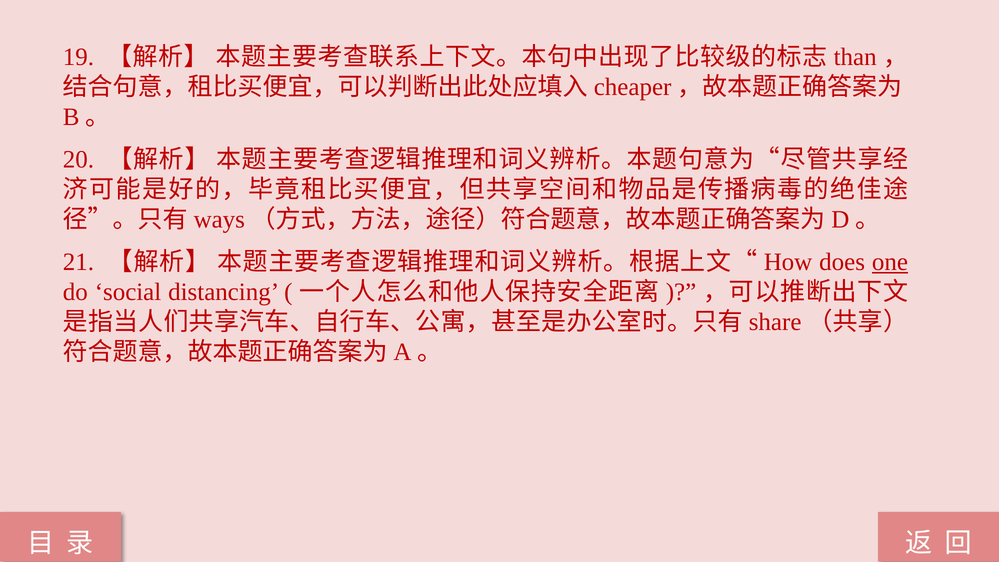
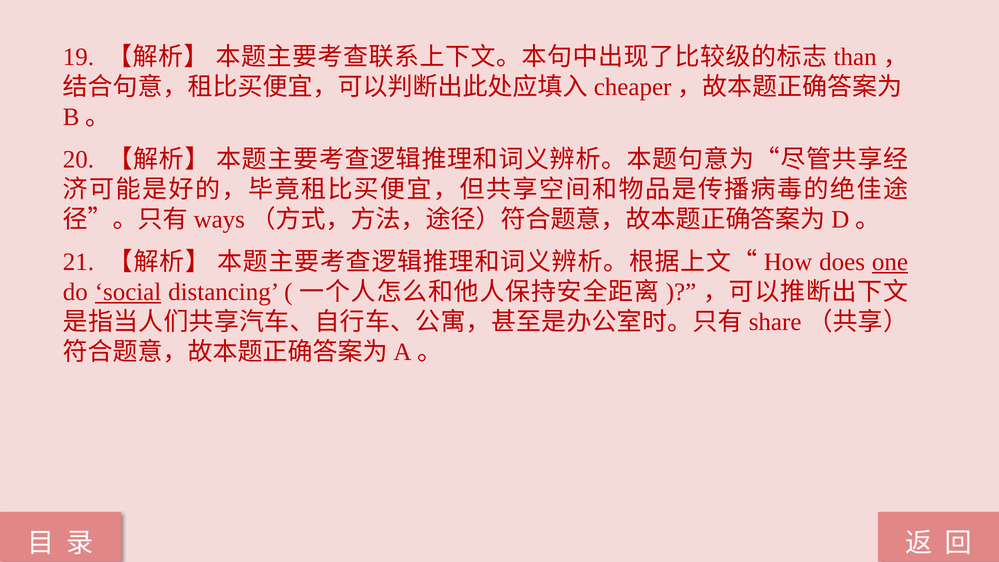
social underline: none -> present (128, 292)
